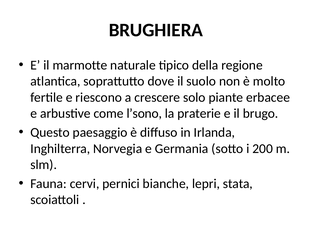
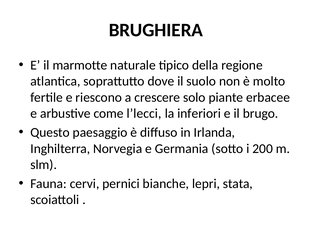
l’sono: l’sono -> l’lecci (144, 114)
praterie: praterie -> inferiori (199, 114)
